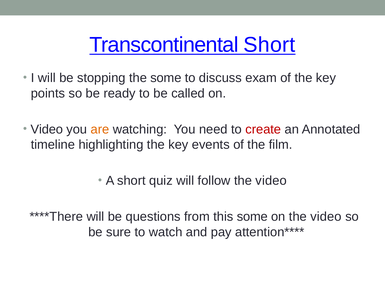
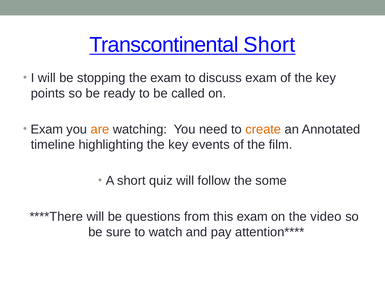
the some: some -> exam (166, 78)
Video: Video -> Exam (47, 129)
create colour: red -> orange (263, 129)
follow the video: video -> some (271, 181)
this some: some -> exam (252, 216)
